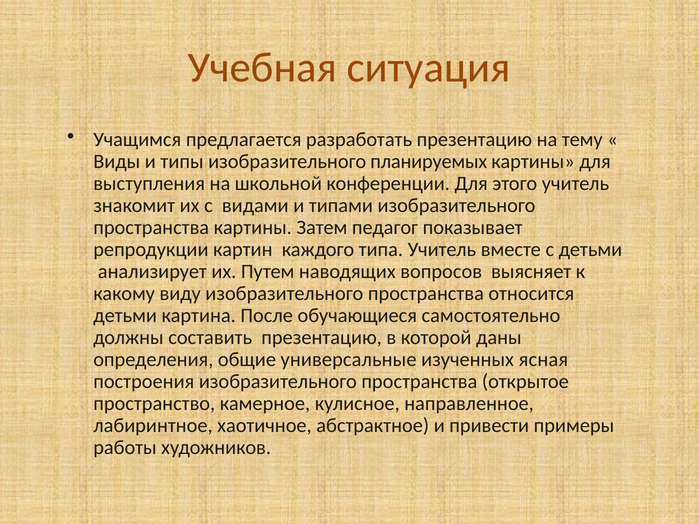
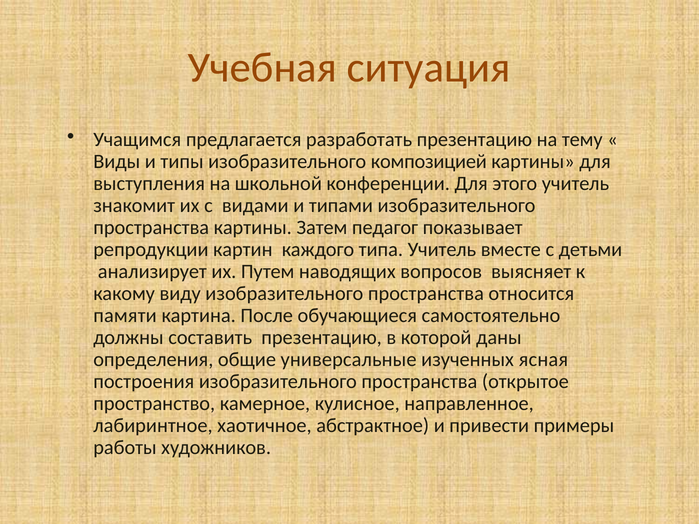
планируемых: планируемых -> композицией (429, 161)
детьми: детьми -> памяти (125, 316)
